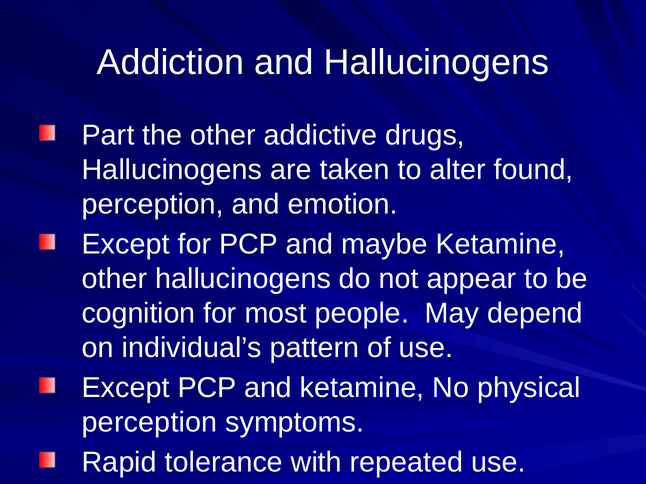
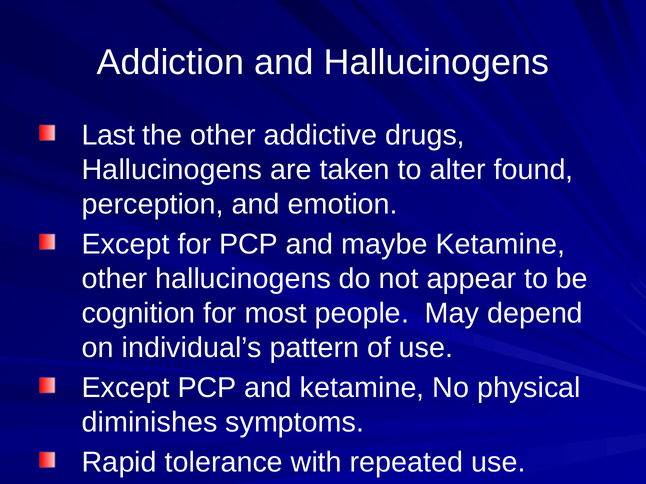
Part: Part -> Last (108, 136)
perception: perception -> diminishes (150, 423)
